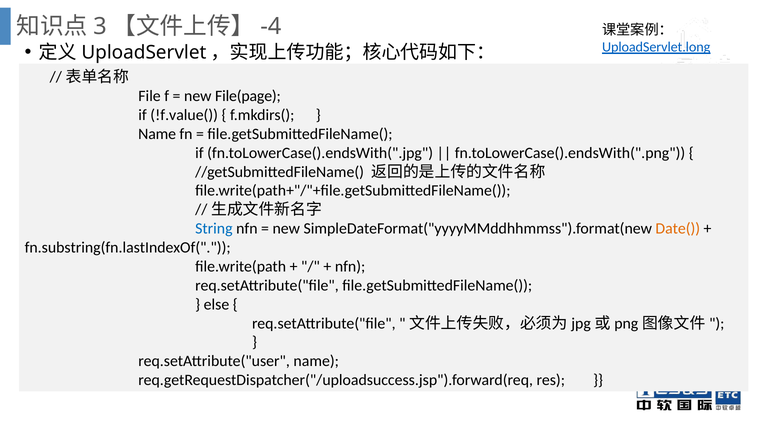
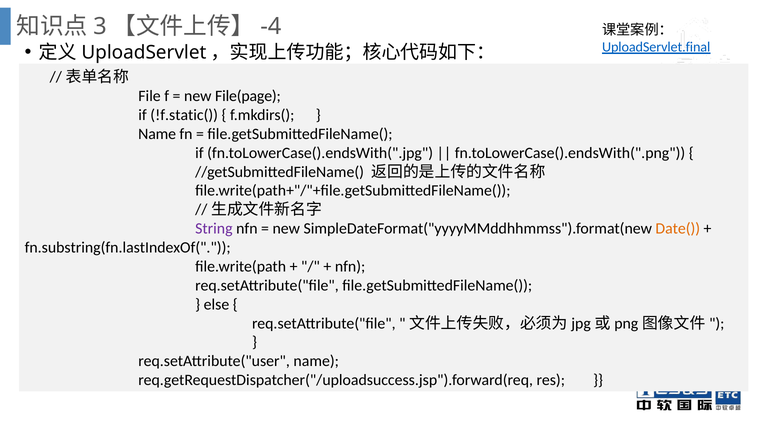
UploadServlet.long: UploadServlet.long -> UploadServlet.final (656, 47)
!f.value(: !f.value( -> !f.static( (184, 115)
String colour: blue -> purple (214, 229)
